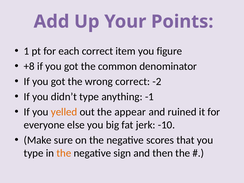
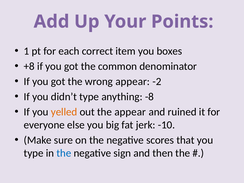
figure: figure -> boxes (169, 51)
wrong correct: correct -> appear (133, 82)
-1: -1 -> -8 (149, 97)
the colour: orange -> blue (64, 153)
